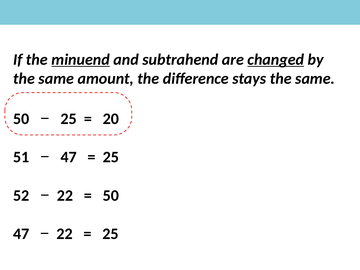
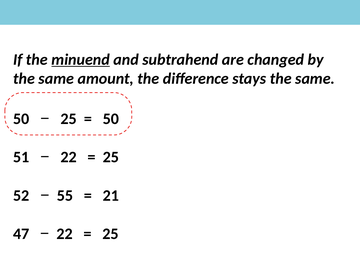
changed underline: present -> none (276, 59)
20: 20 -> 50 (111, 119)
47: 47 -> 22 (69, 157)
22: 22 -> 55 (65, 196)
50: 50 -> 21 (111, 196)
